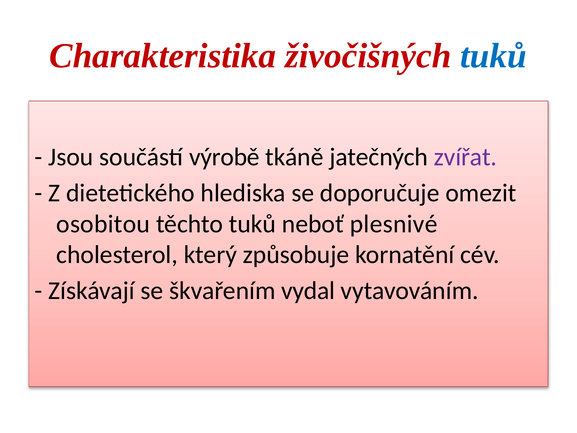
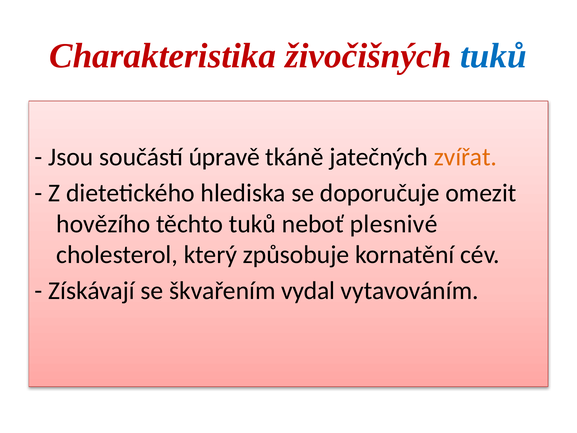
výrobě: výrobě -> úpravě (224, 157)
zvířat colour: purple -> orange (465, 157)
osobitou: osobitou -> hovězího (103, 224)
